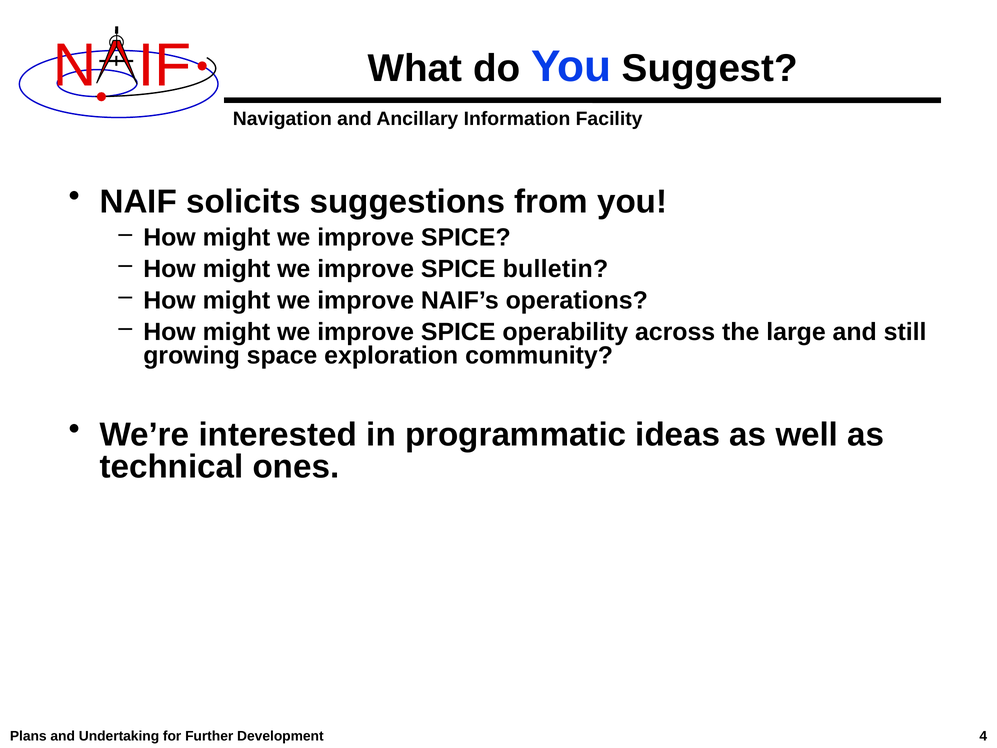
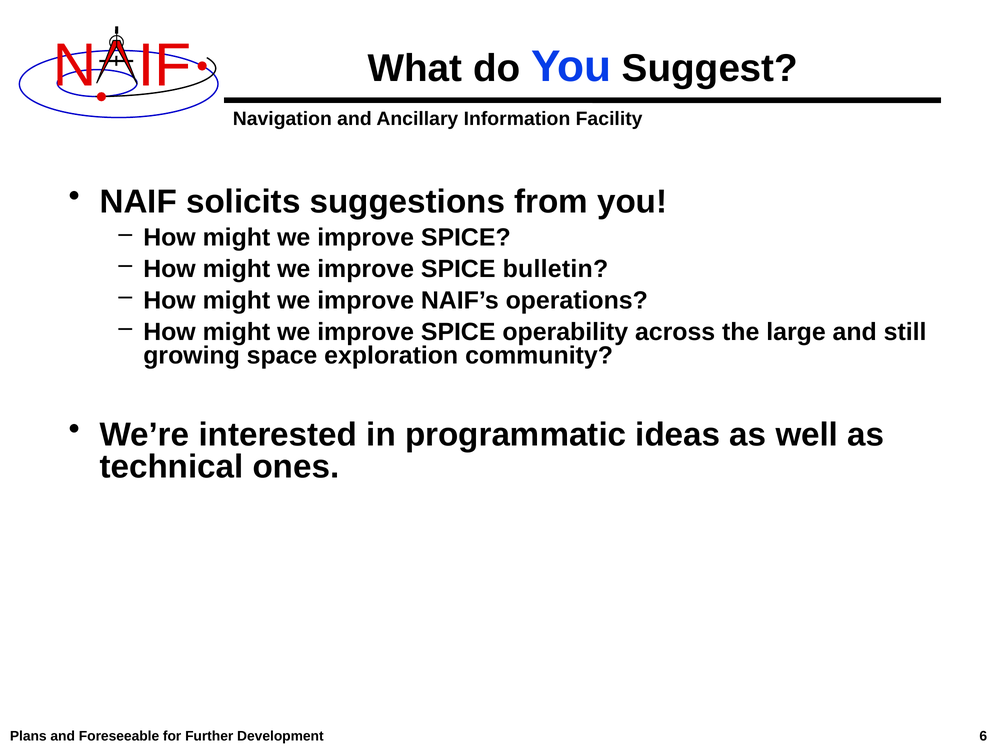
Undertaking: Undertaking -> Foreseeable (119, 736)
4: 4 -> 6 (983, 736)
